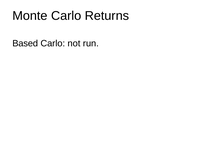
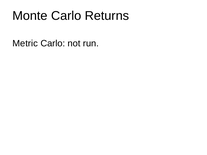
Based: Based -> Metric (25, 43)
